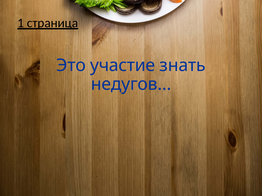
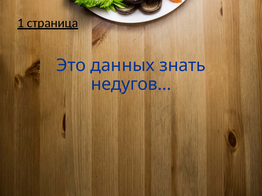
участие: участие -> данных (122, 65)
